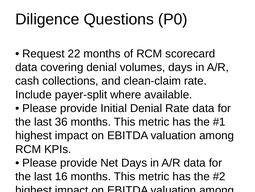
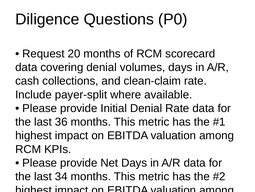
22: 22 -> 20 (74, 53)
16: 16 -> 34 (61, 176)
